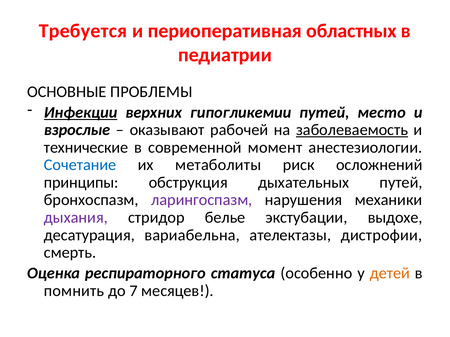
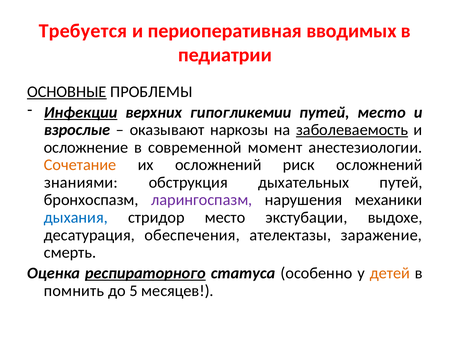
областных: областных -> вводимых (351, 31)
ОСНОВНЫЕ underline: none -> present (67, 92)
рабочей: рабочей -> наркозы (239, 130)
технические: технические -> осложнение (86, 148)
Сочетание colour: blue -> orange (80, 165)
их метаболиты: метаболиты -> осложнений (218, 165)
принципы: принципы -> знаниями (81, 183)
дыхания colour: purple -> blue (76, 218)
стридор белье: белье -> место (225, 218)
вариабельна: вариабельна -> обеспечения (192, 235)
дистрофии: дистрофии -> заражение (381, 235)
респираторного underline: none -> present (145, 274)
7: 7 -> 5 (133, 291)
